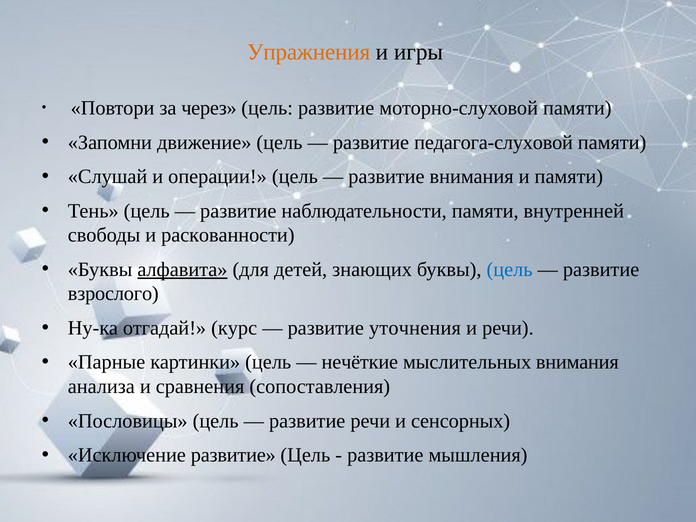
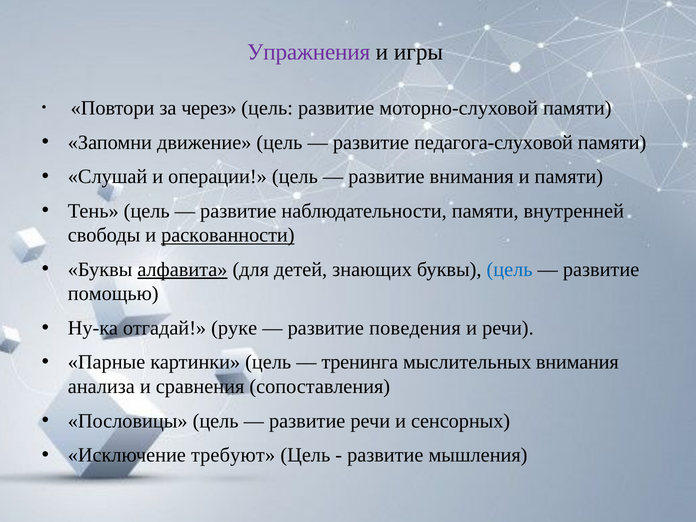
Упражнения colour: orange -> purple (309, 52)
раскованности underline: none -> present (228, 235)
взрослого: взрослого -> помощью (113, 294)
курс: курс -> руке (234, 328)
уточнения: уточнения -> поведения (415, 328)
нечёткие: нечёткие -> тренинга (360, 362)
Исключение развитие: развитие -> требуют (233, 455)
